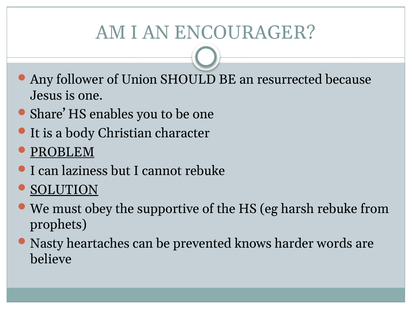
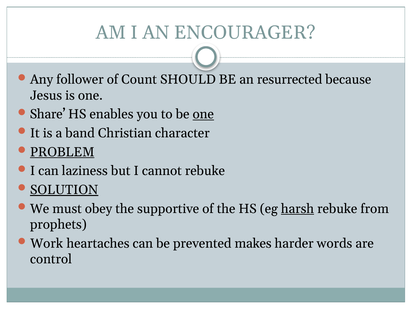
Union: Union -> Count (139, 80)
one underline: none -> present (203, 114)
body: body -> band (80, 133)
harsh underline: none -> present (298, 209)
Nasty: Nasty -> Work (47, 243)
knows: knows -> makes (253, 243)
believe: believe -> control (51, 259)
